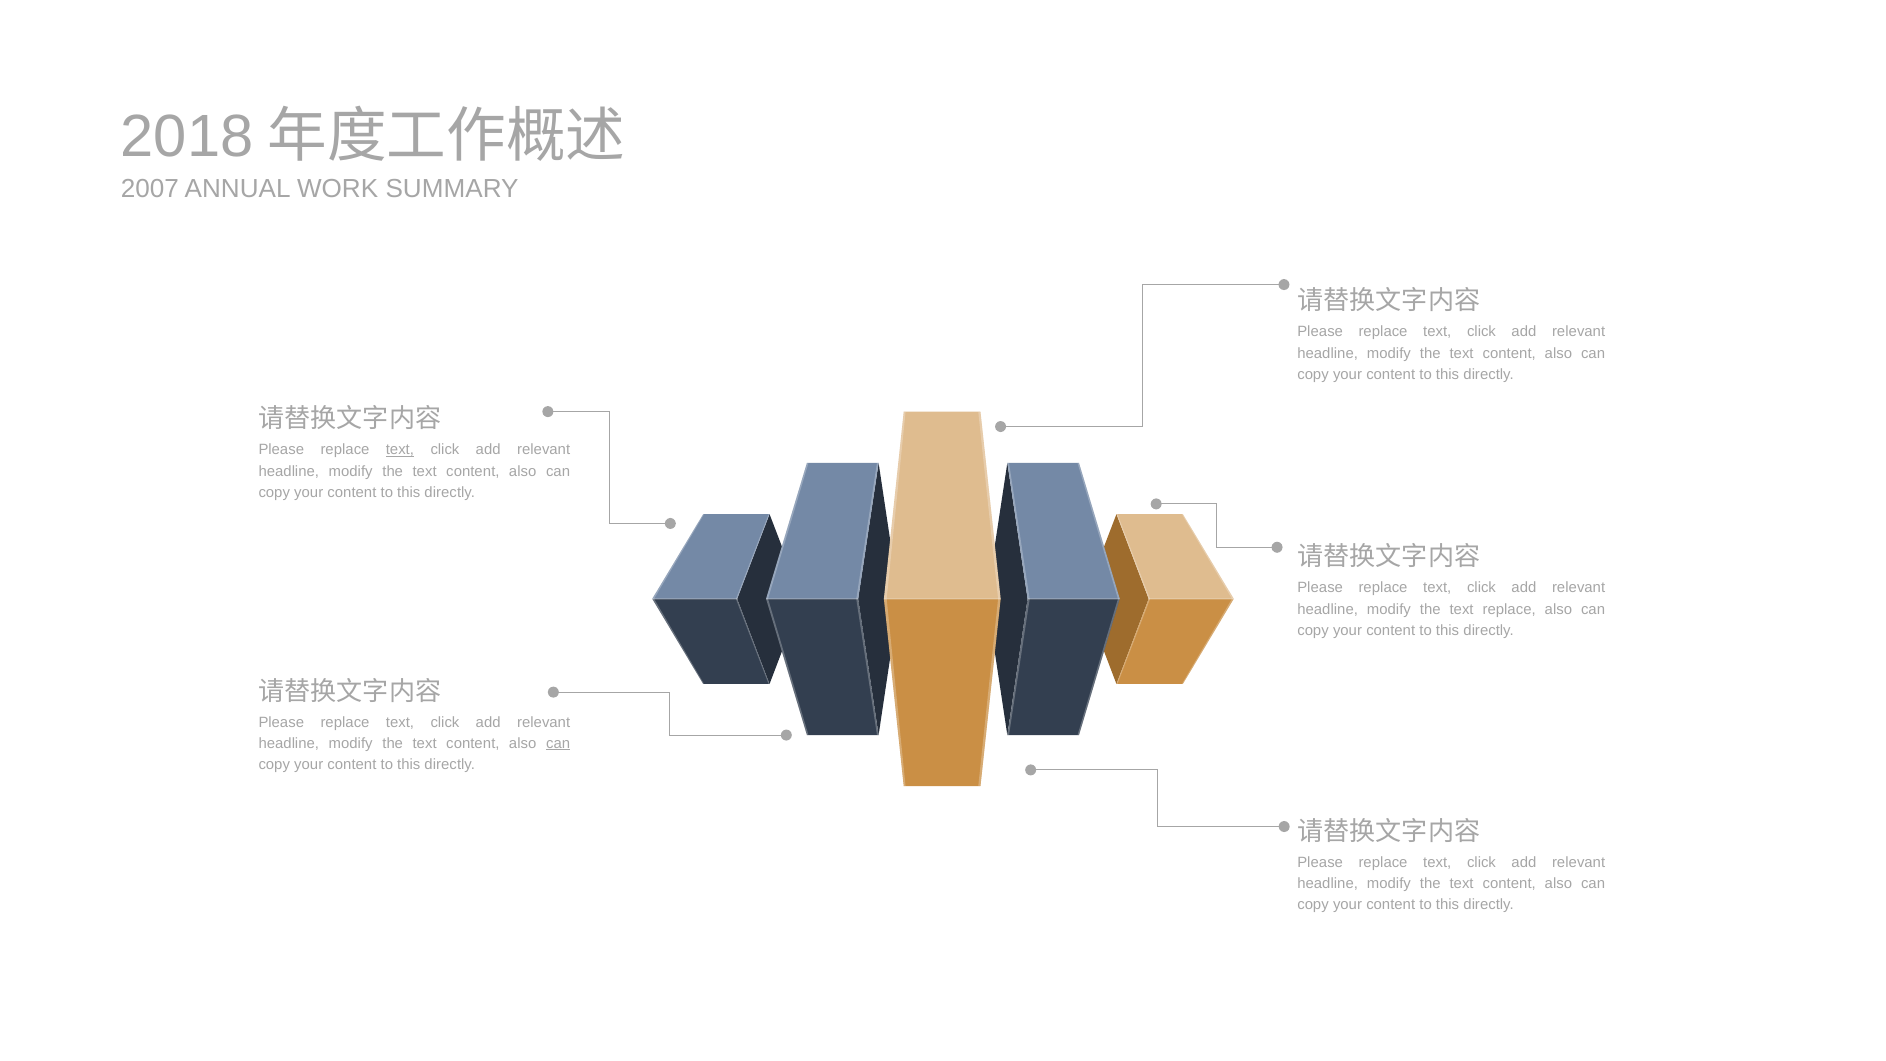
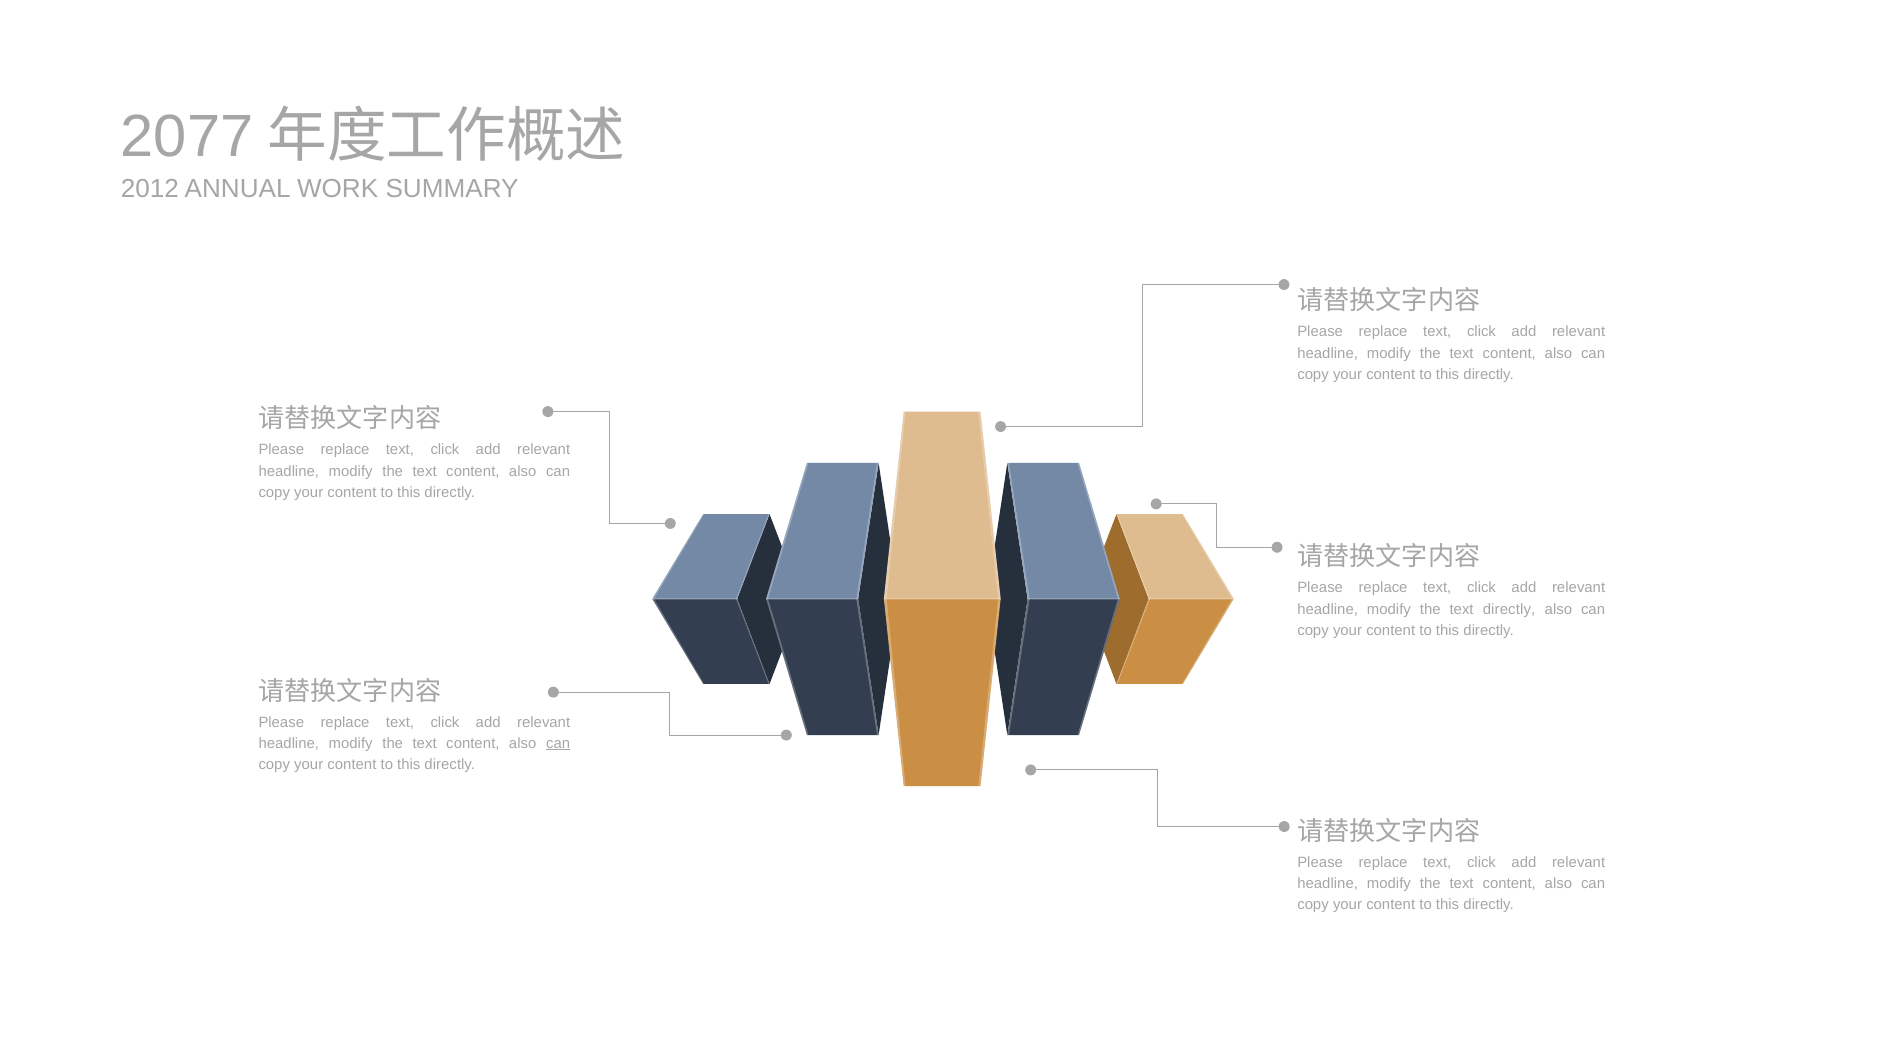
2018: 2018 -> 2077 (187, 137)
2007: 2007 -> 2012 (150, 189)
text underline: present -> none (400, 450)
text replace: replace -> directly (1509, 609)
